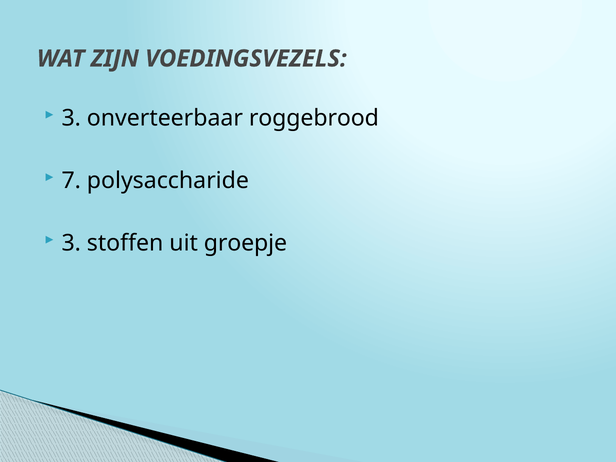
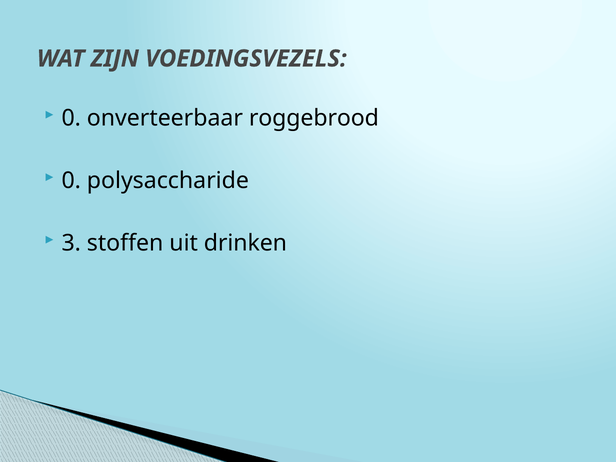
3: 3 -> 0 (71, 118)
7: 7 -> 0 (71, 181)
groepje: groepje -> drinken (245, 243)
